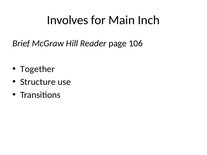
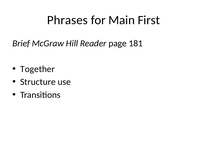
Involves: Involves -> Phrases (67, 20)
Inch: Inch -> First (149, 20)
106: 106 -> 181 (136, 43)
